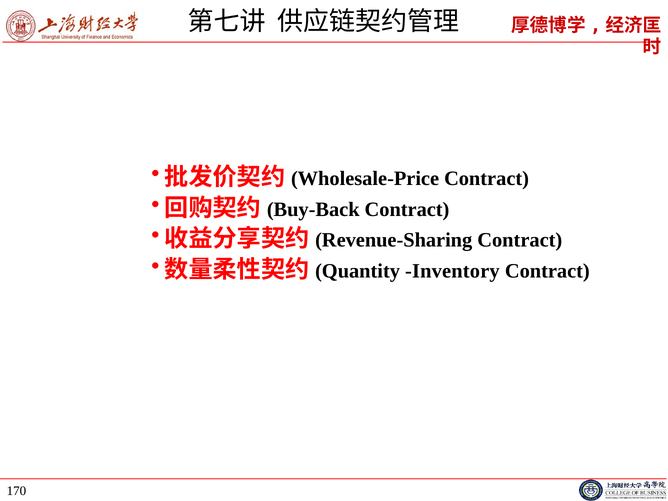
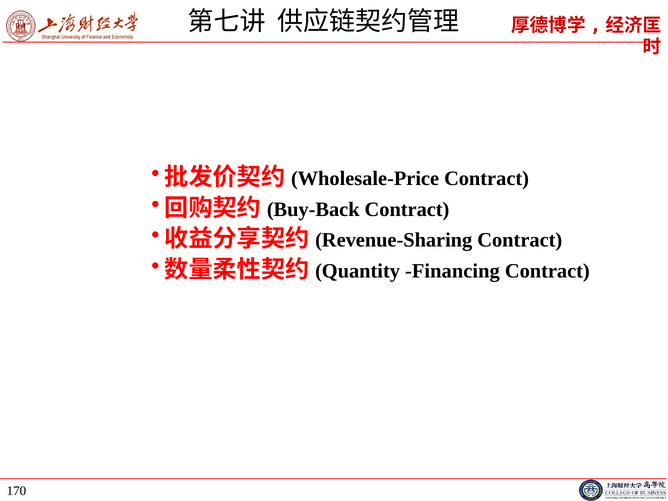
Inventory: Inventory -> Financing (452, 271)
